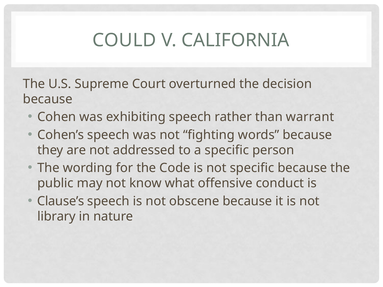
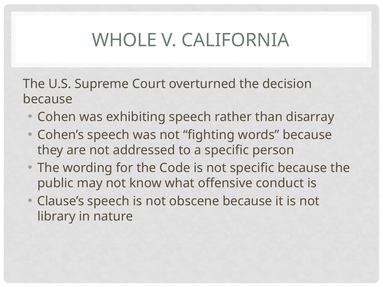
COULD: COULD -> WHOLE (124, 40)
warrant: warrant -> disarray (310, 117)
